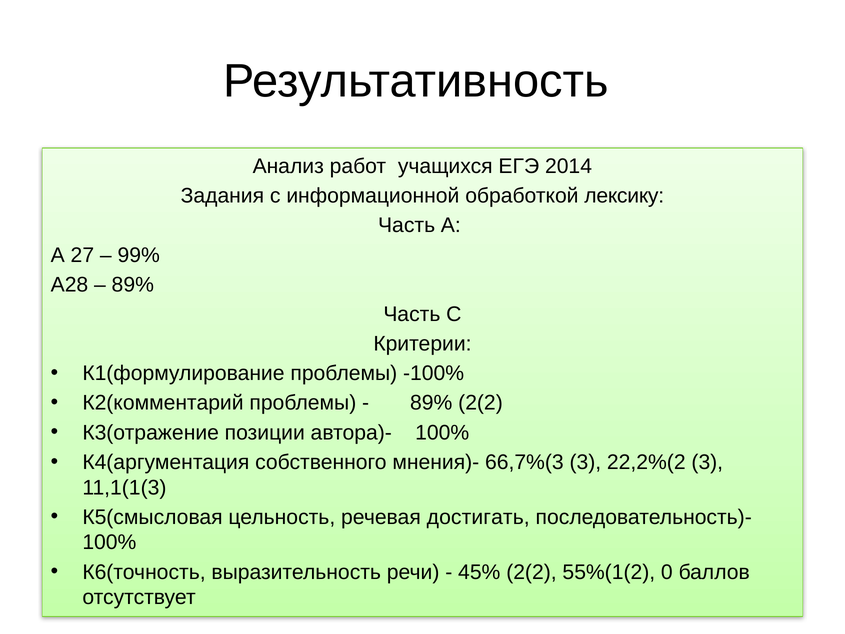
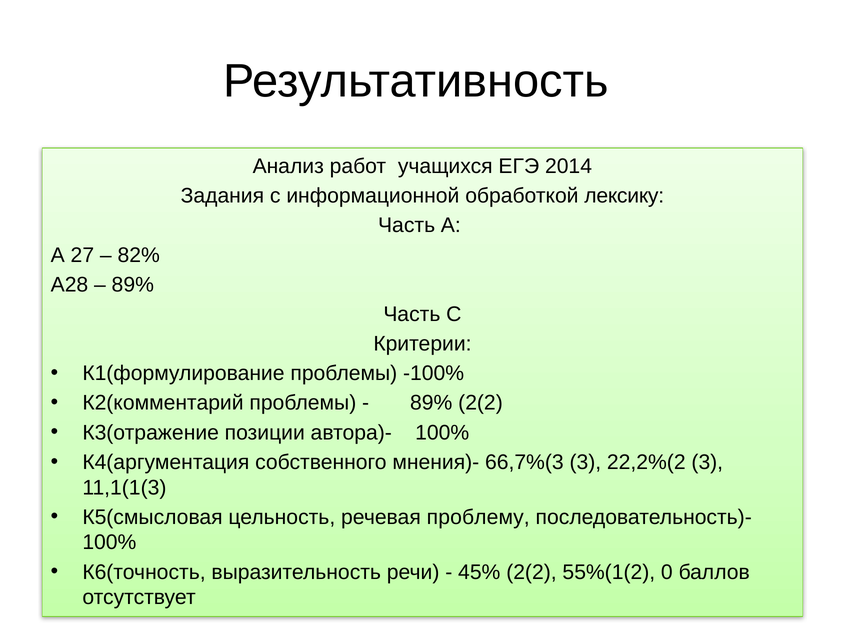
99%: 99% -> 82% (139, 255)
достигать: достигать -> проблему (478, 517)
